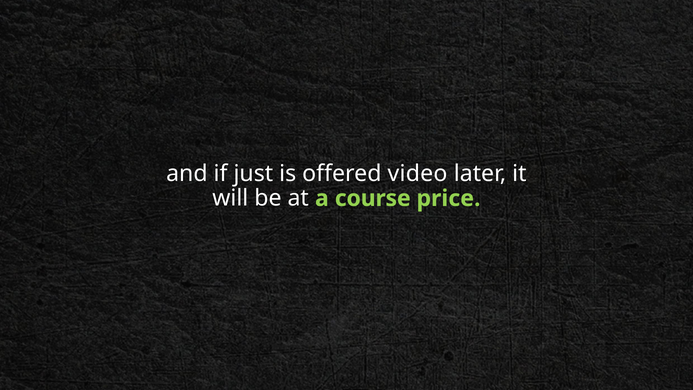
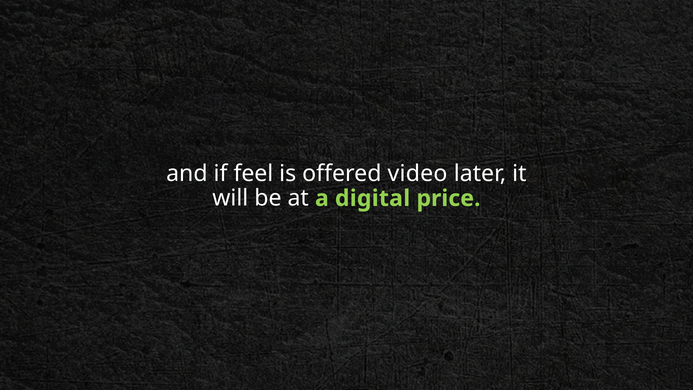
just: just -> feel (253, 173)
course: course -> digital (373, 198)
